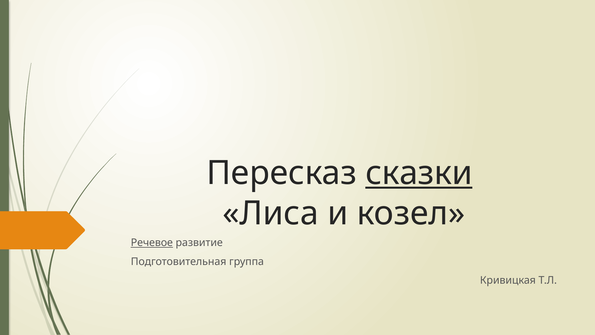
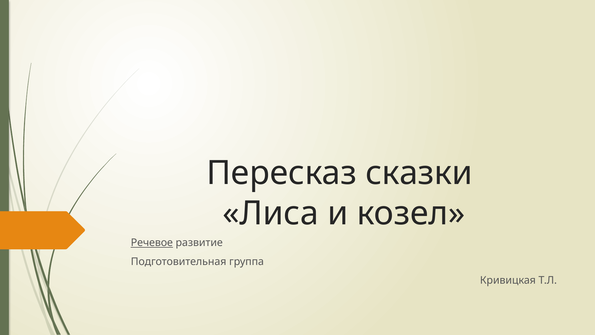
сказки underline: present -> none (419, 173)
